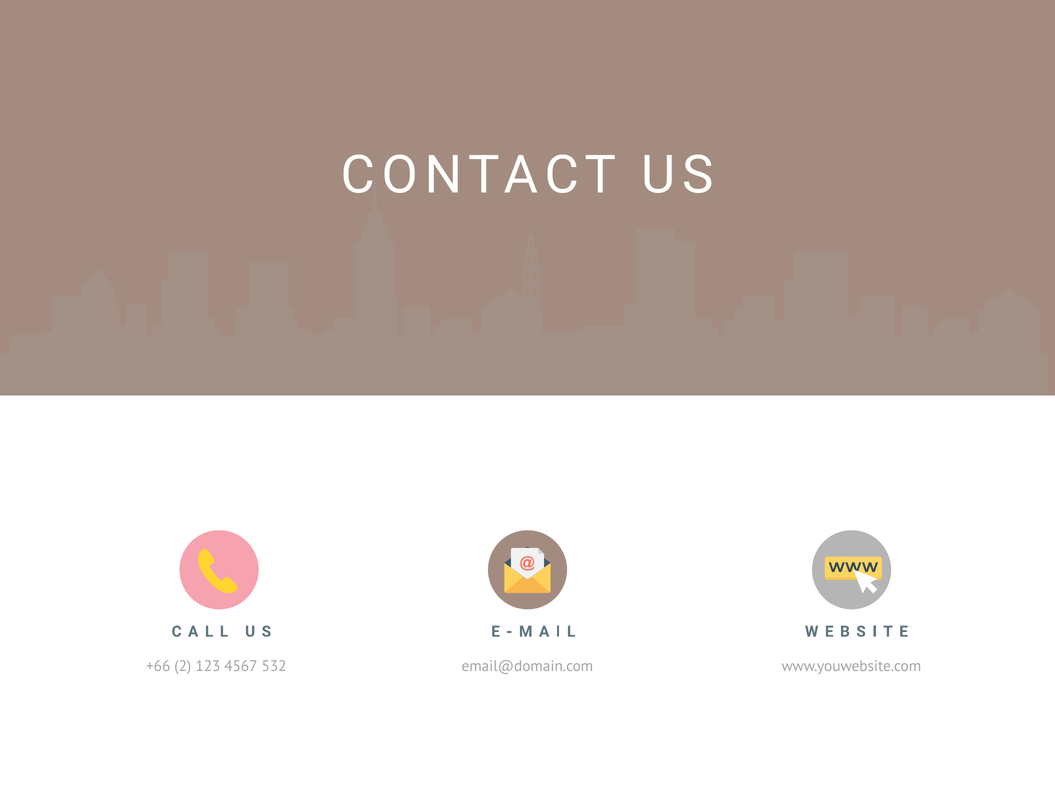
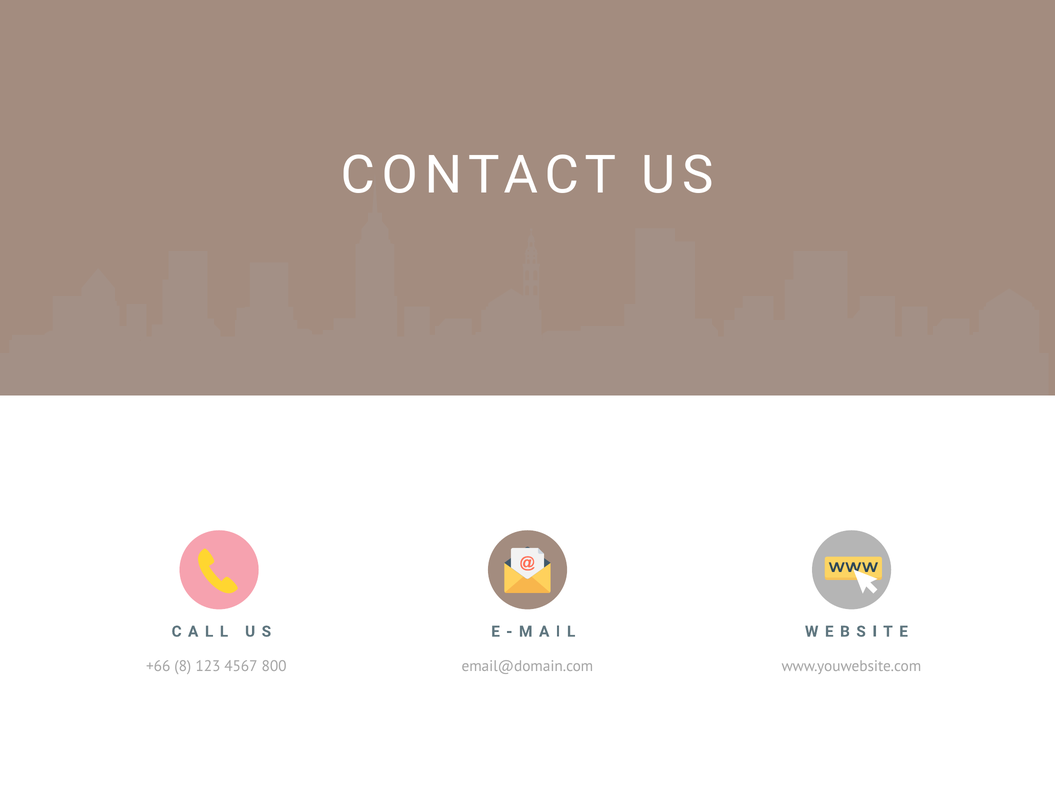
2: 2 -> 8 (183, 666)
532: 532 -> 800 (274, 666)
